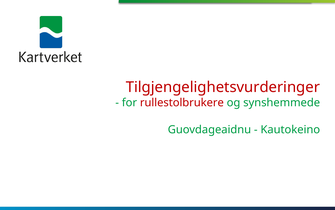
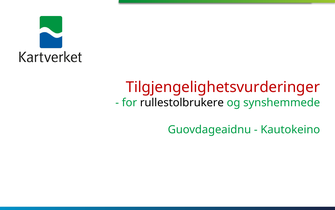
rullestolbrukere colour: red -> black (182, 102)
